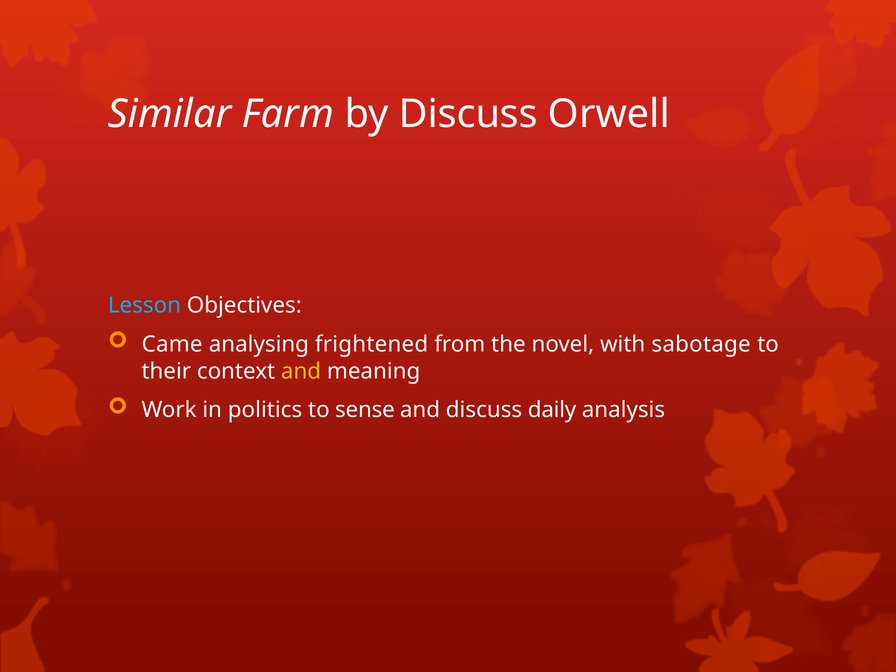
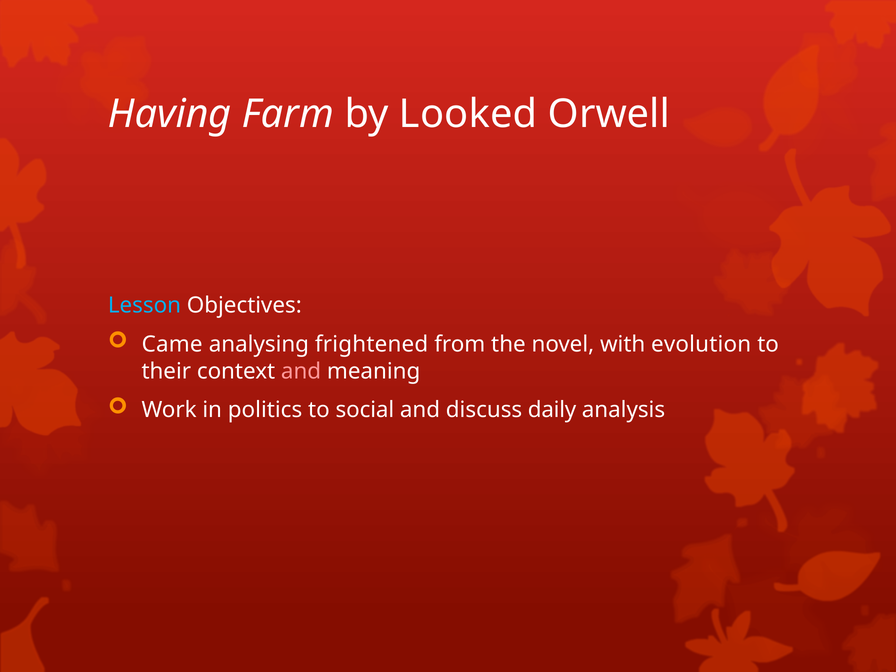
Similar: Similar -> Having (170, 114)
by Discuss: Discuss -> Looked (468, 114)
sabotage: sabotage -> evolution (701, 344)
and colour: yellow -> pink (301, 371)
sense: sense -> social (365, 410)
